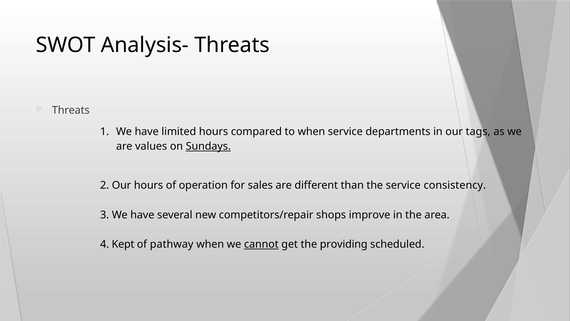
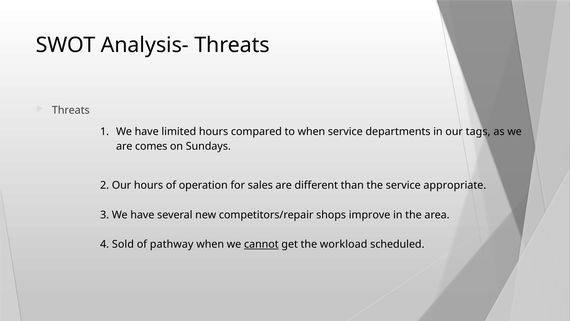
values: values -> comes (151, 146)
Sundays underline: present -> none (208, 146)
consistency: consistency -> appropriate (455, 185)
Kept: Kept -> Sold (123, 244)
providing: providing -> workload (344, 244)
